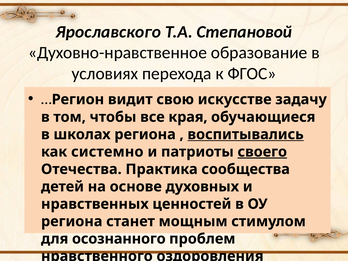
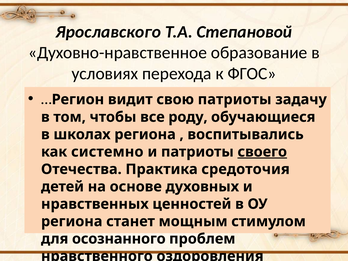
свою искусстве: искусстве -> патриоты (235, 99)
края: края -> роду (188, 117)
воспитывались underline: present -> none (246, 134)
сообщества: сообщества -> средоточия (246, 169)
